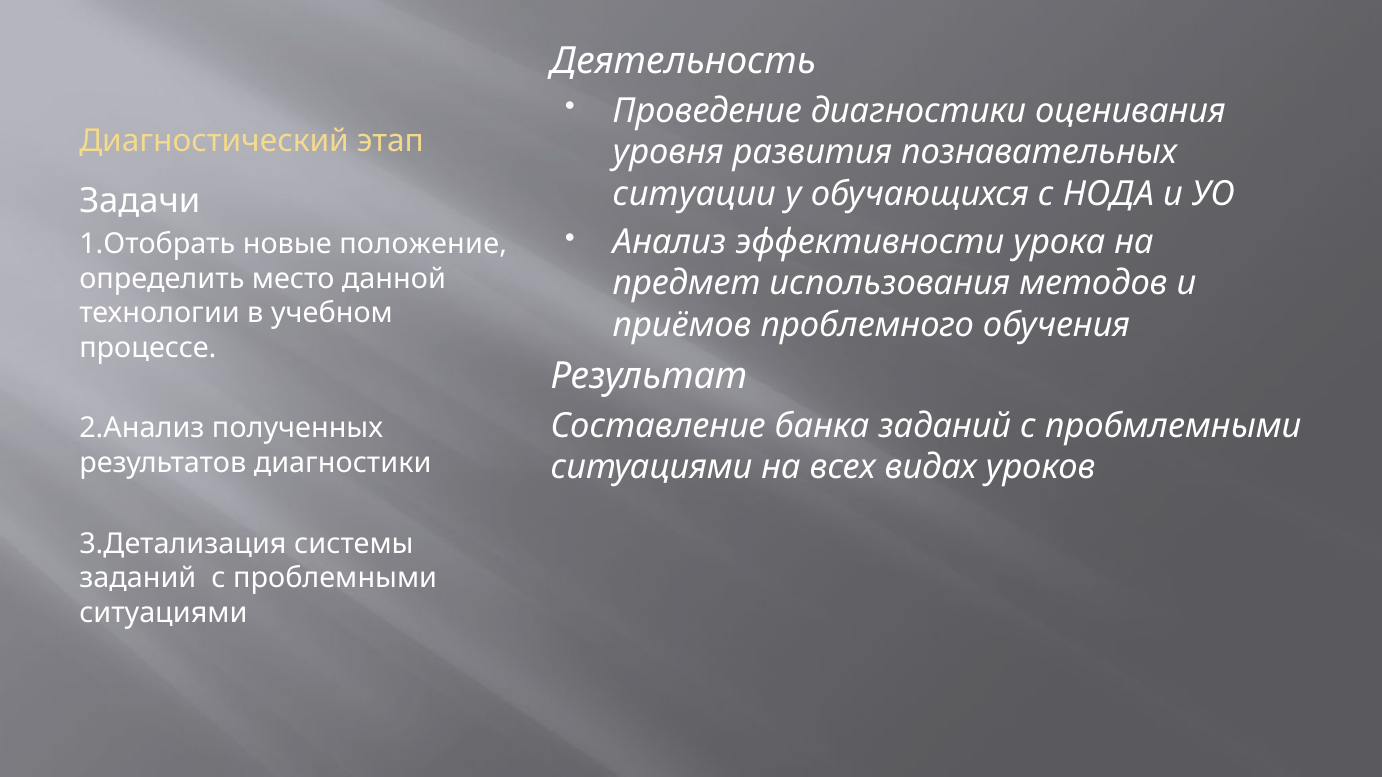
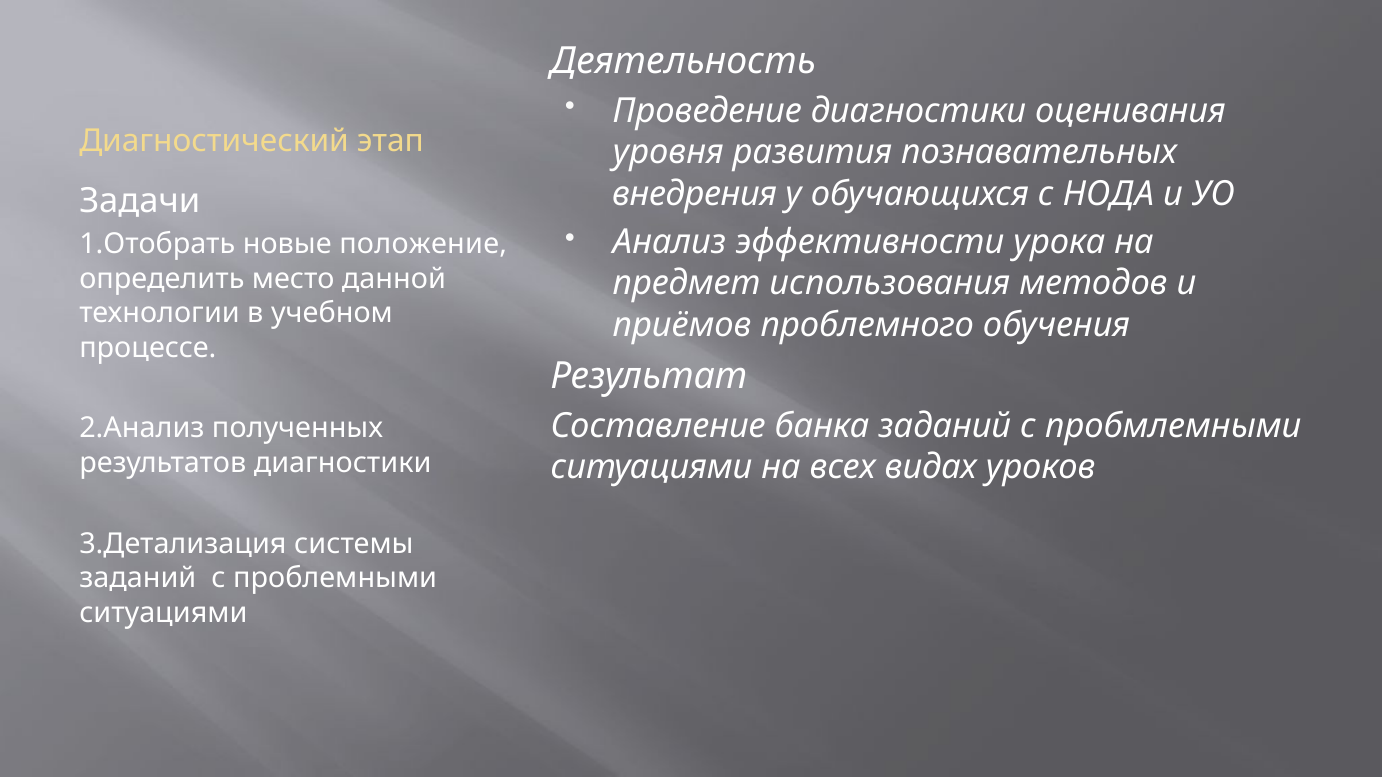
ситуации: ситуации -> внедрения (695, 194)
